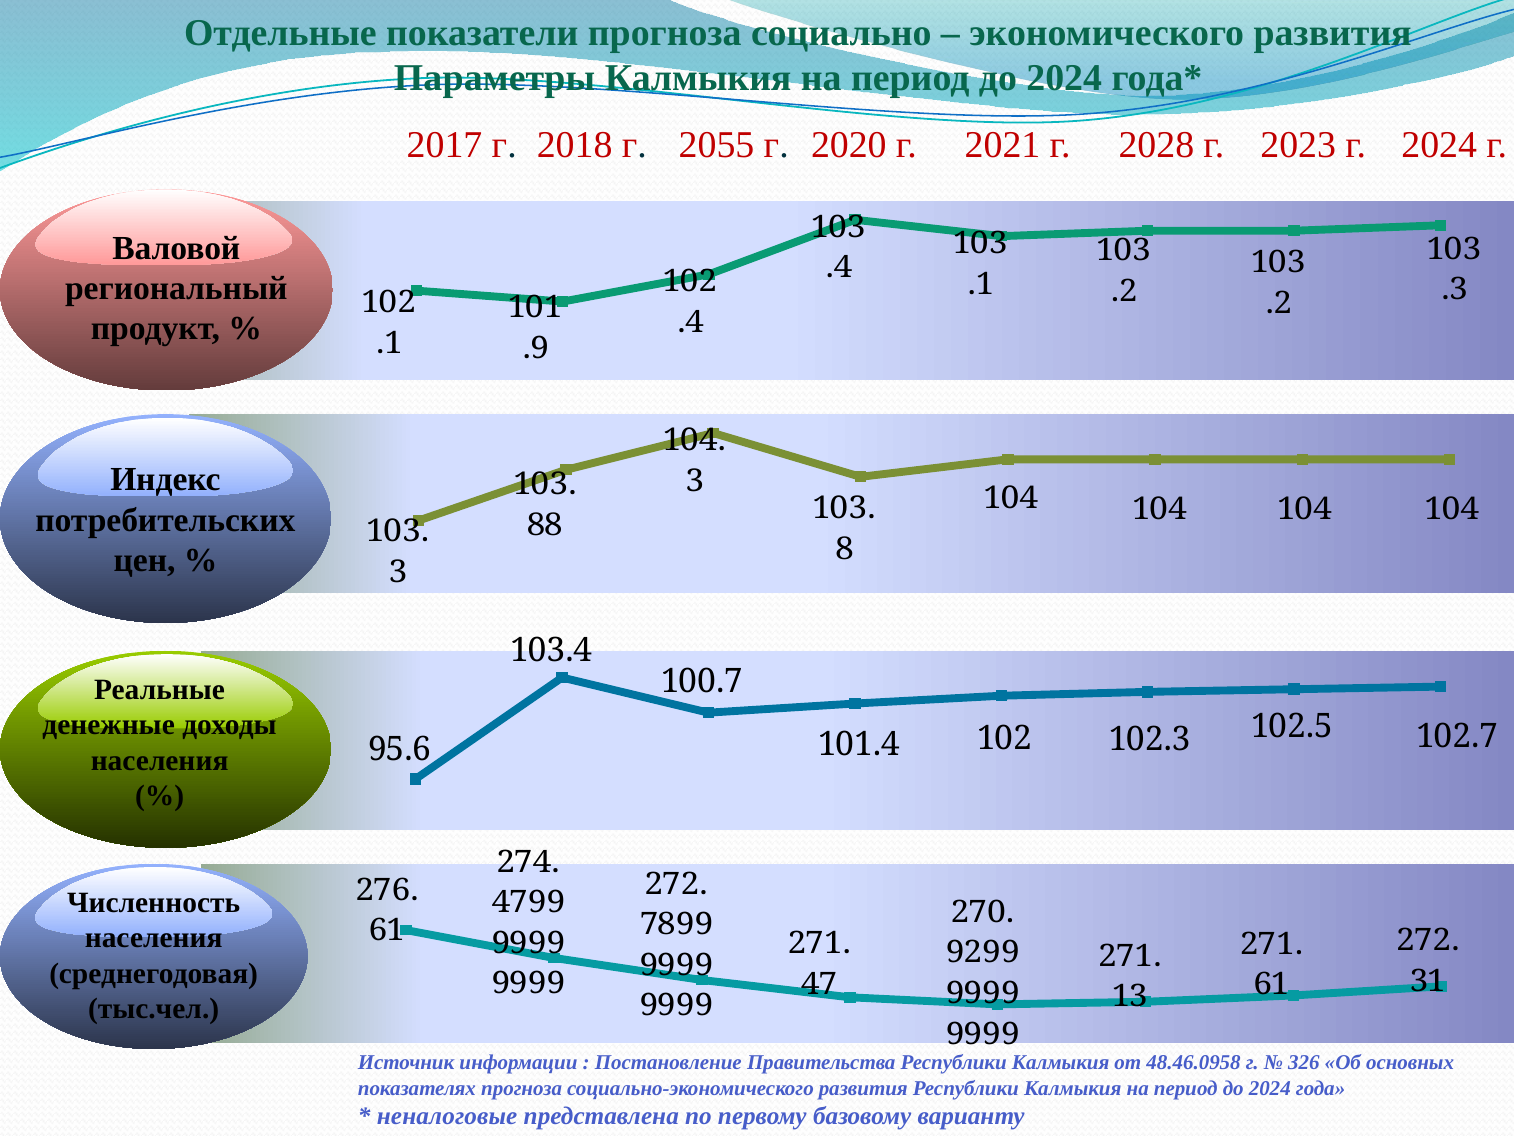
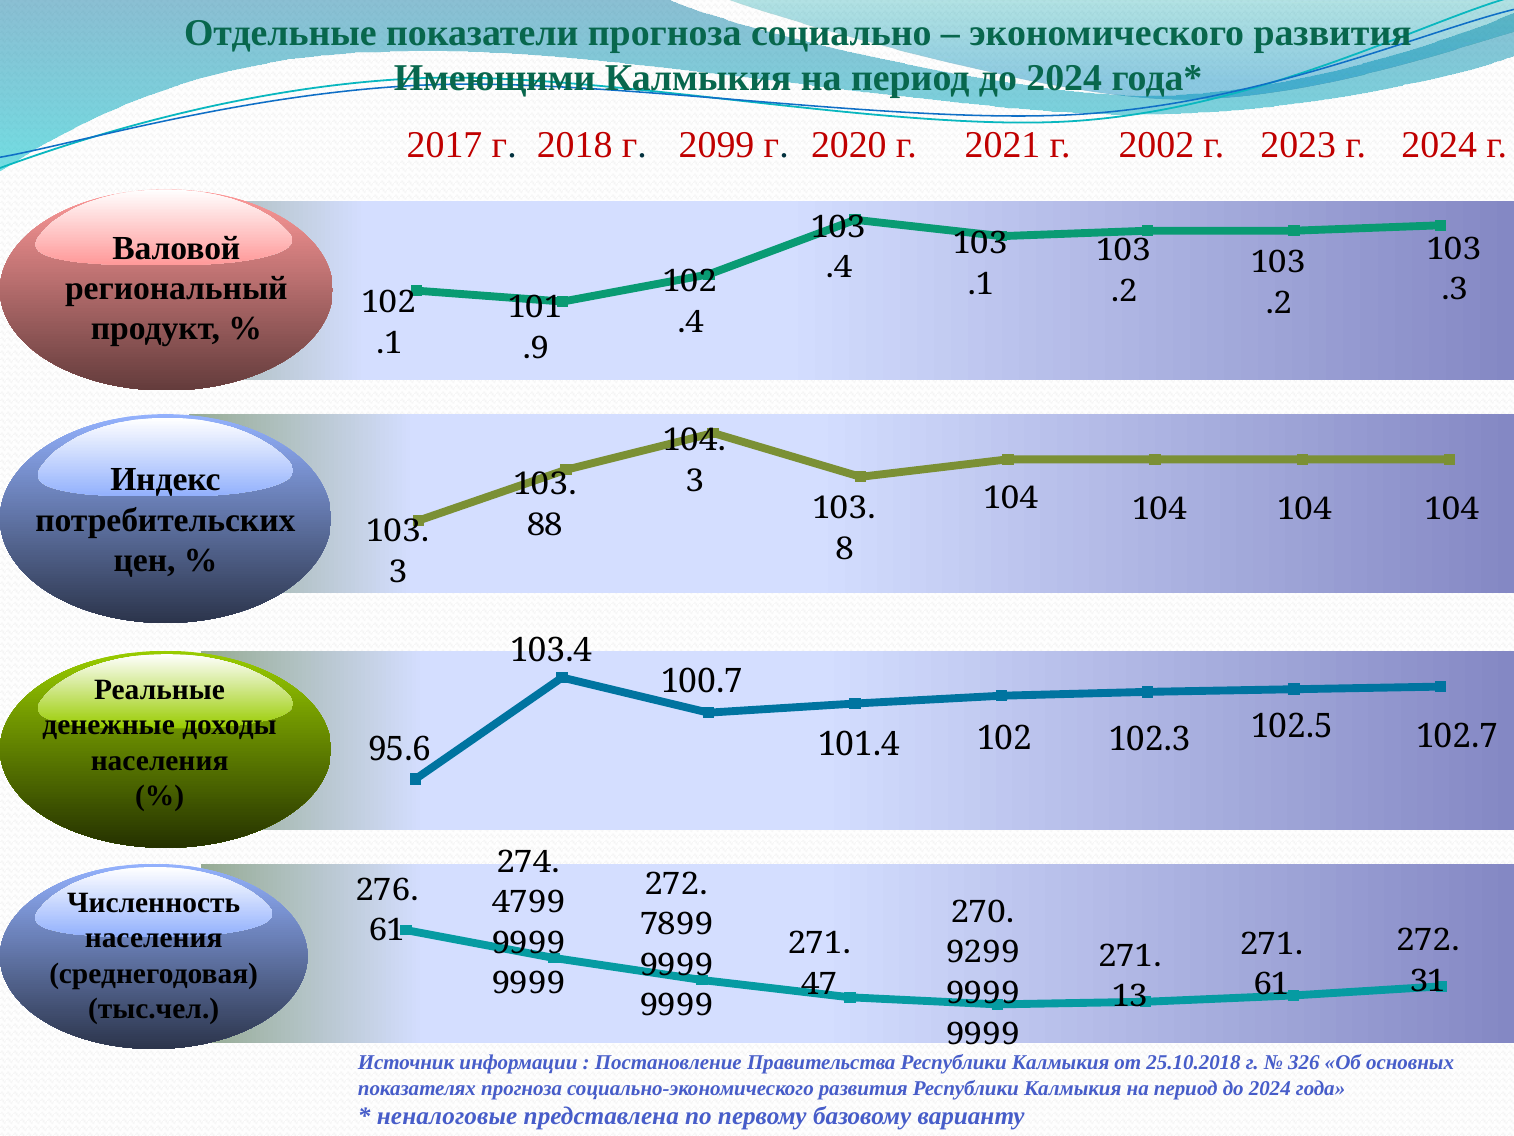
Параметры: Параметры -> Имеющими (495, 78)
2055: 2055 -> 2099 (717, 145)
2028: 2028 -> 2002 (1156, 145)
48.46.0958: 48.46.0958 -> 25.10.2018 (1194, 1062)
